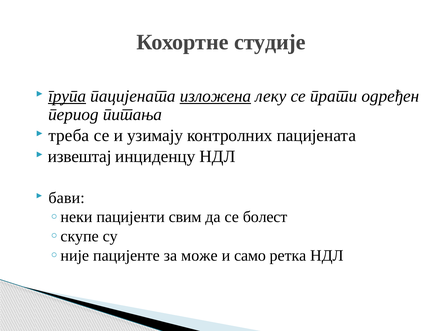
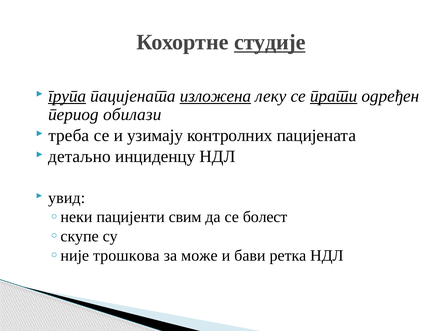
студије underline: none -> present (270, 42)
прати underline: none -> present (334, 96)
питања: питања -> обилази (132, 115)
извештај: извештај -> детаљно (79, 157)
бави: бави -> увид (67, 198)
пацијенте: пацијенте -> трошкова (126, 256)
само: само -> бави (250, 256)
